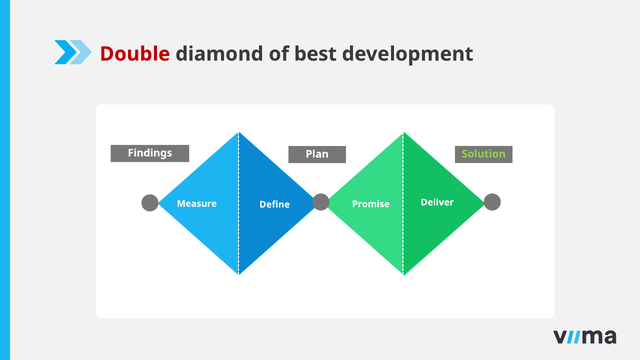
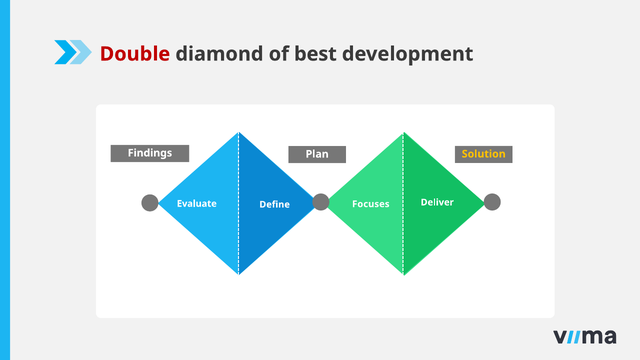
Solution colour: light green -> yellow (484, 154)
Measure: Measure -> Evaluate (197, 204)
Promise: Promise -> Focuses (371, 204)
